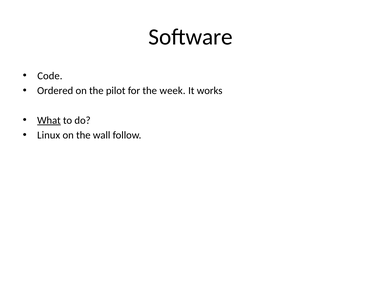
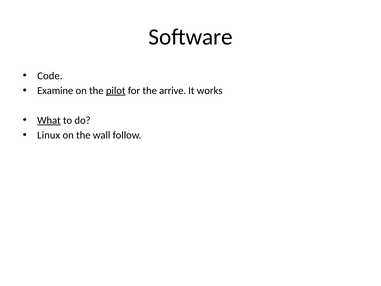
Ordered: Ordered -> Examine (55, 91)
pilot underline: none -> present (116, 91)
week: week -> arrive (173, 91)
